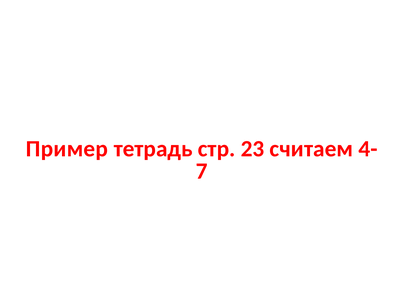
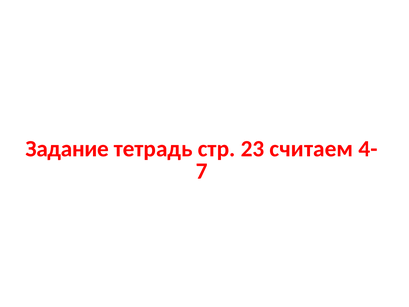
Пример: Пример -> Задание (67, 149)
